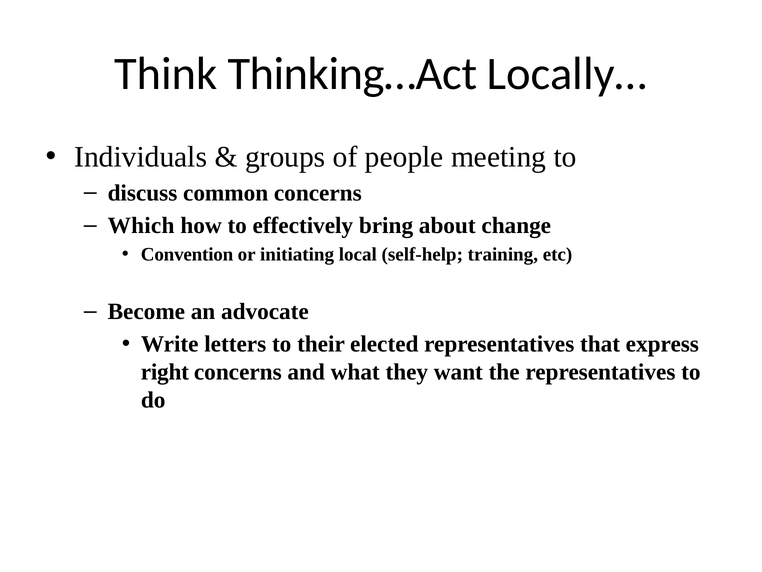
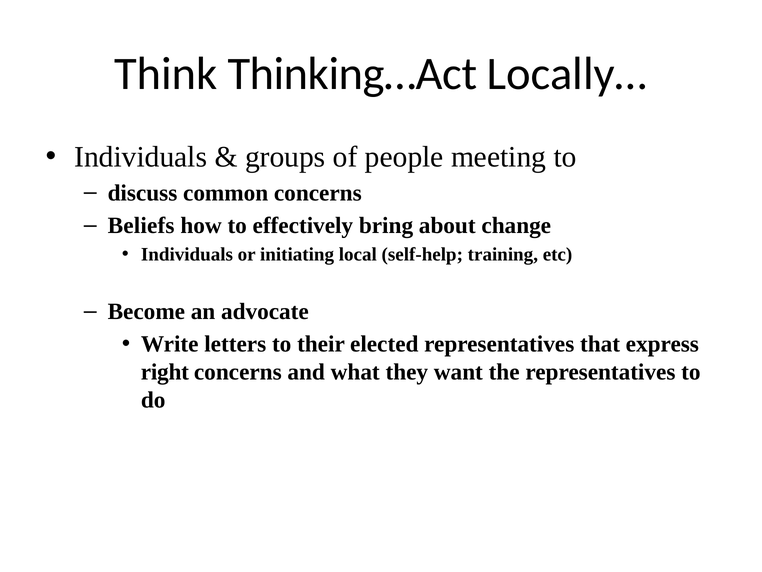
Which: Which -> Beliefs (141, 225)
Convention: Convention -> Individuals (187, 254)
